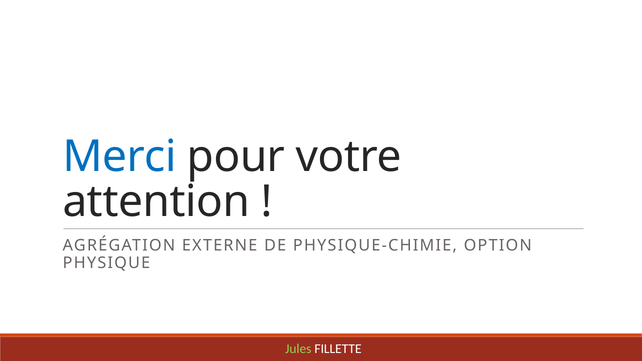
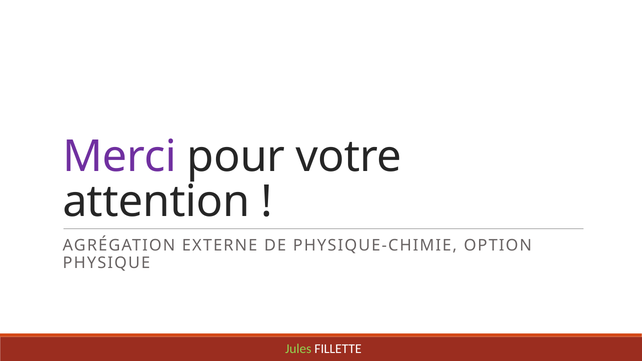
Merci colour: blue -> purple (120, 157)
